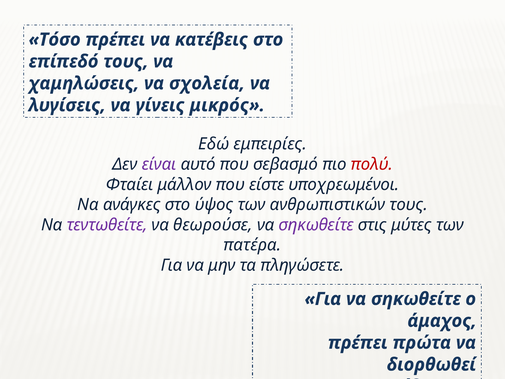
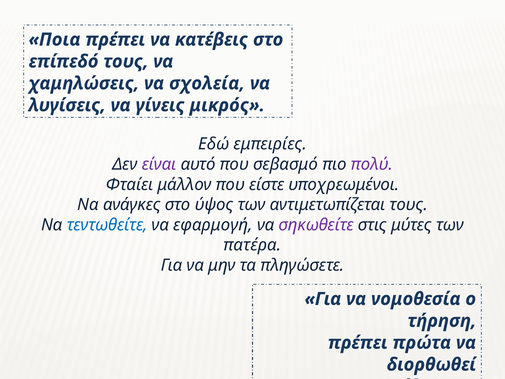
Τόσο: Τόσο -> Ποια (55, 40)
πολύ colour: red -> purple (372, 164)
ανθρωπιστικών: ανθρωπιστικών -> αντιμετωπίζεται (328, 205)
τεντωθείτε colour: purple -> blue (107, 225)
θεωρούσε: θεωρούσε -> εφαρμογή (213, 225)
Για να σηκωθείτε: σηκωθείτε -> νομοθεσία (416, 299)
άμαχος: άμαχος -> τήρηση (442, 321)
